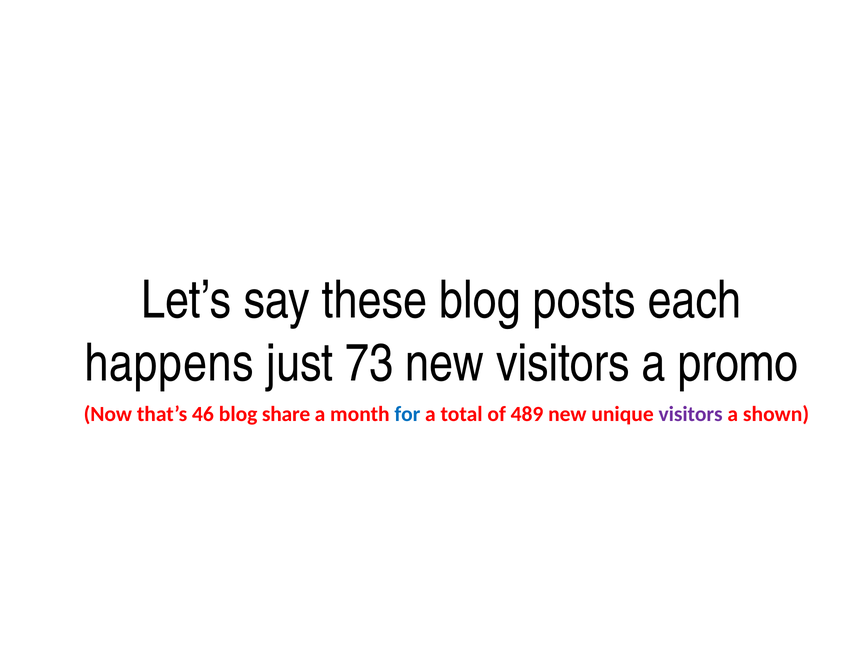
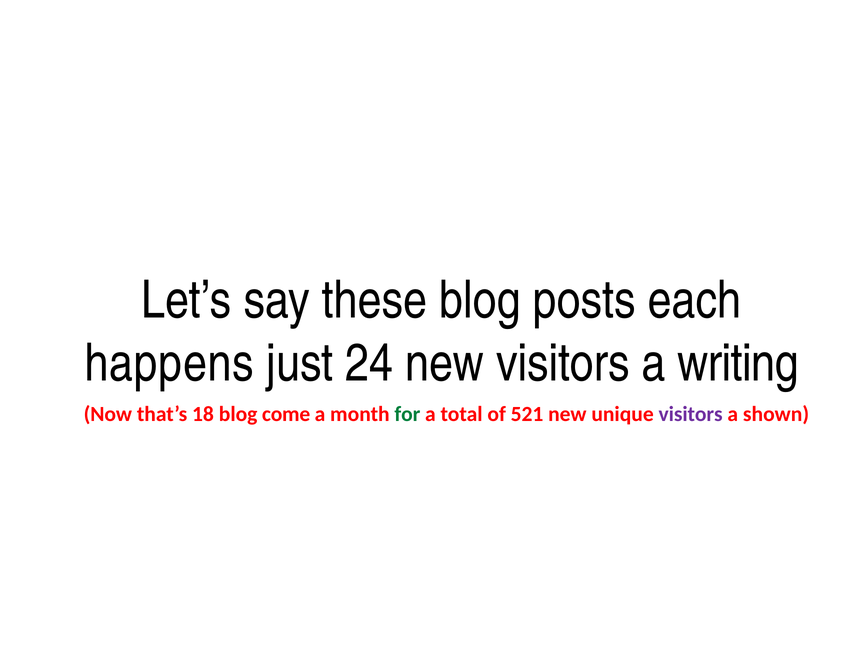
73: 73 -> 24 (369, 363)
promo: promo -> writing (738, 363)
46: 46 -> 18 (203, 414)
share: share -> come (286, 414)
for colour: blue -> green (407, 414)
489: 489 -> 521 (527, 414)
